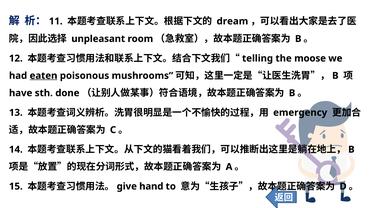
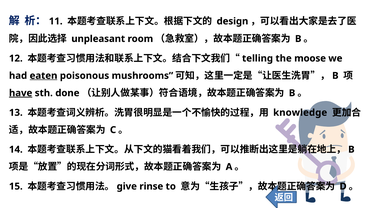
dream: dream -> design (232, 21)
have underline: none -> present (21, 93)
emergency: emergency -> knowledge (300, 113)
hand: hand -> rinse (151, 187)
